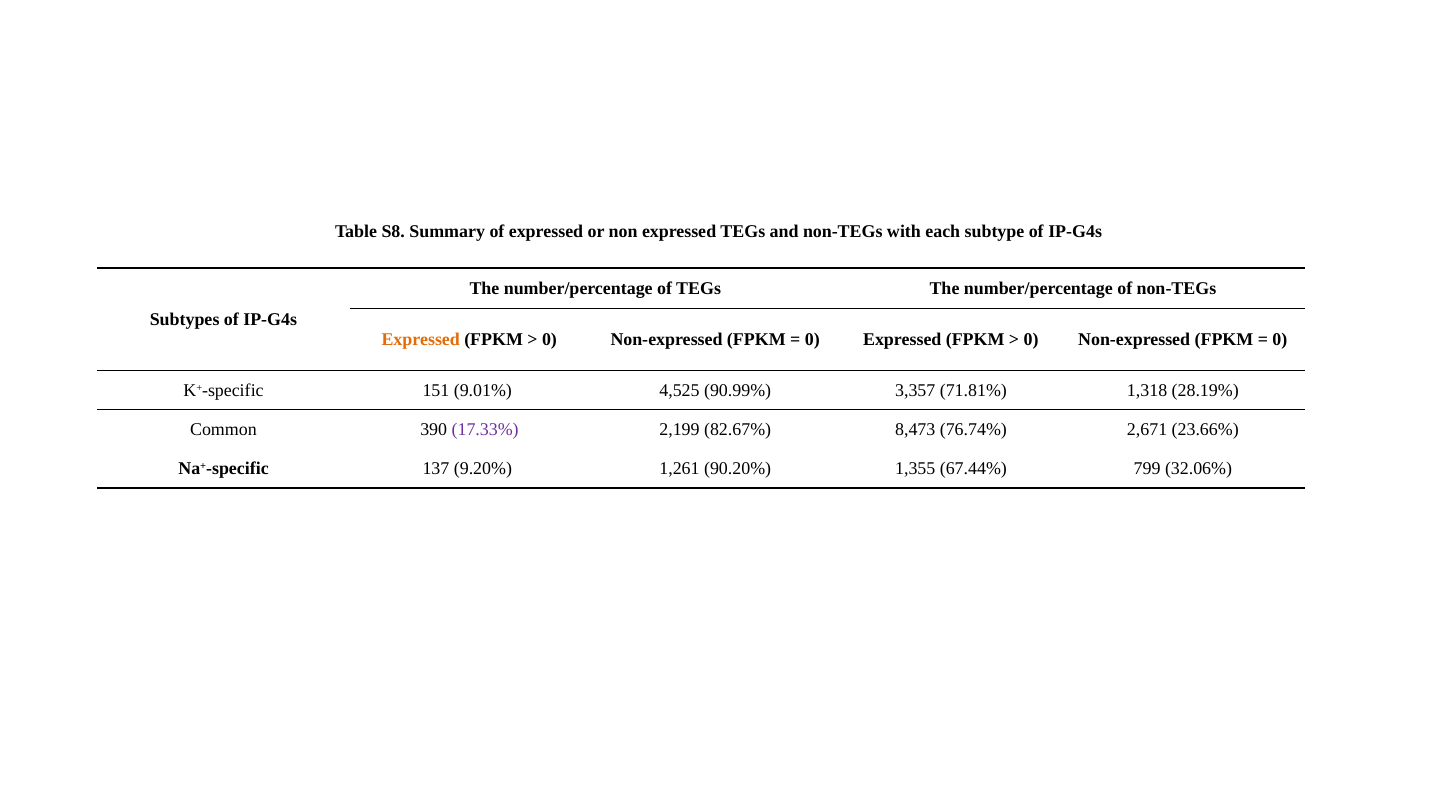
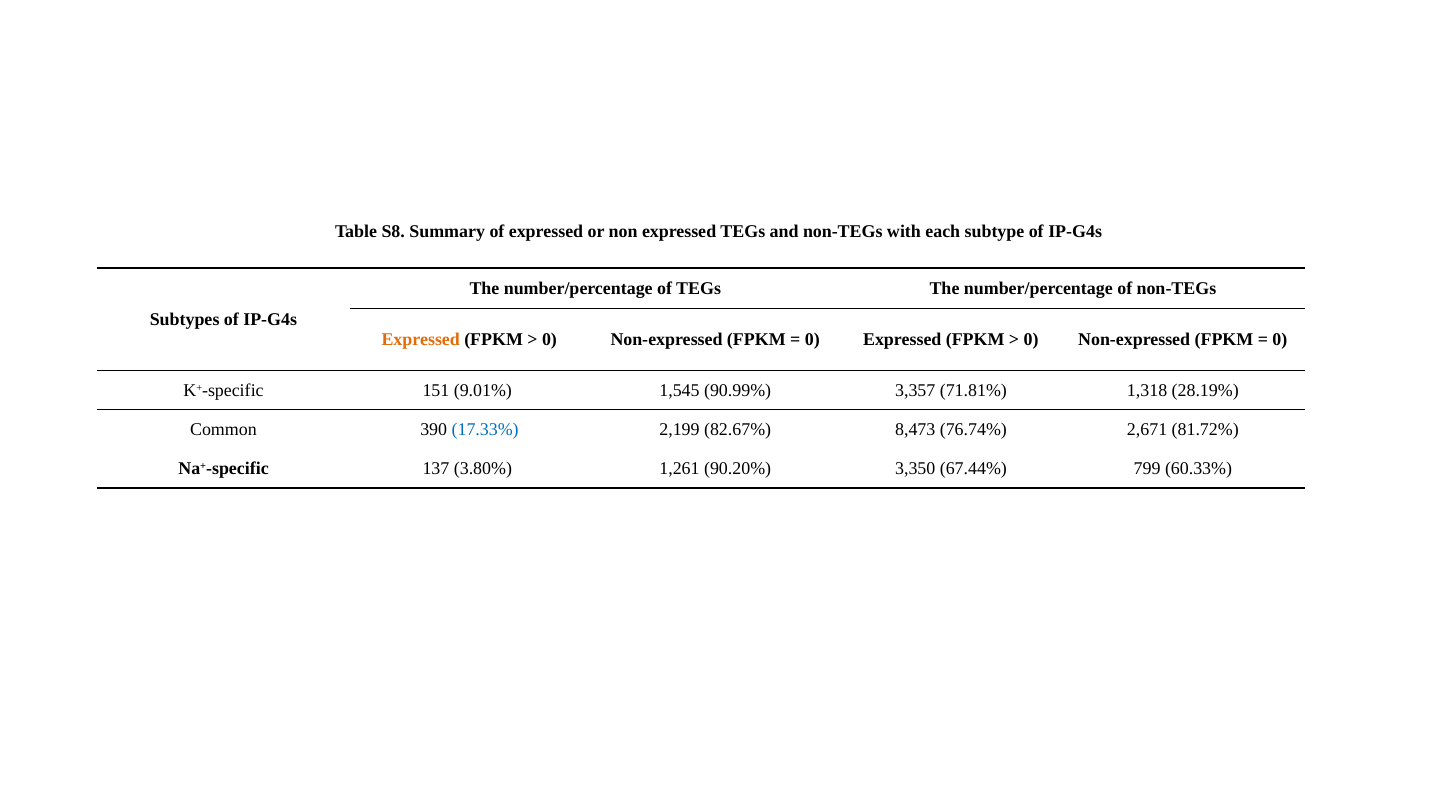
4,525: 4,525 -> 1,545 (679, 391)
17.33% colour: purple -> blue (485, 430)
23.66%: 23.66% -> 81.72% (1205, 430)
9.20%: 9.20% -> 3.80% (483, 469)
1,355: 1,355 -> 3,350 (915, 469)
32.06%: 32.06% -> 60.33% (1199, 469)
